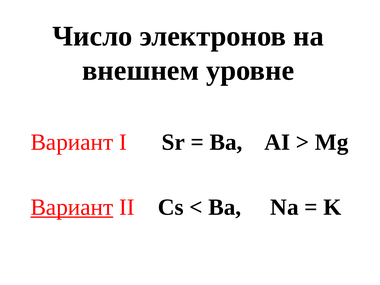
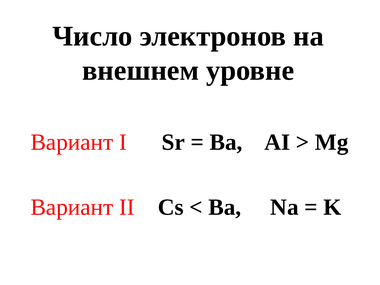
Вариант underline: present -> none (72, 207)
